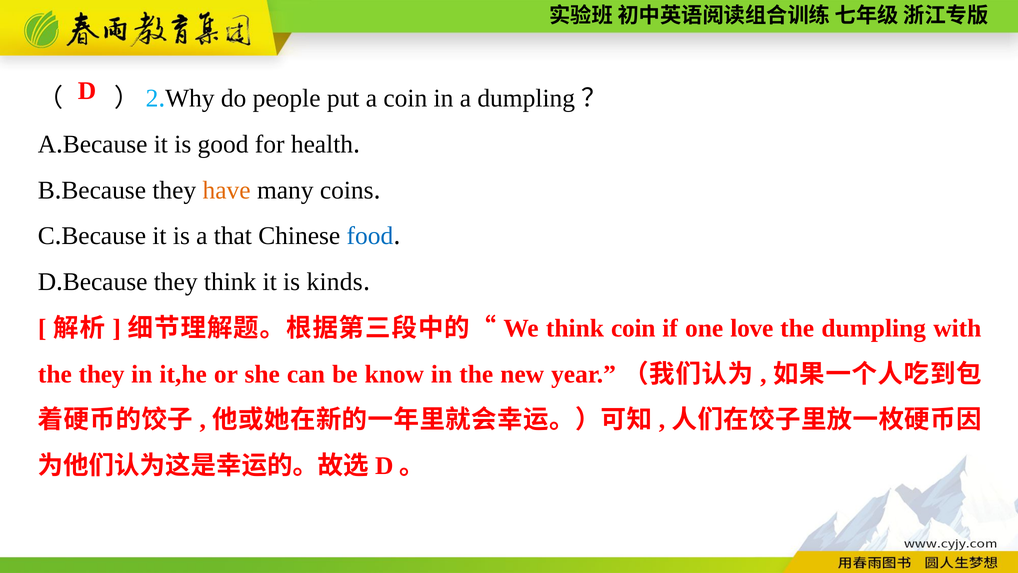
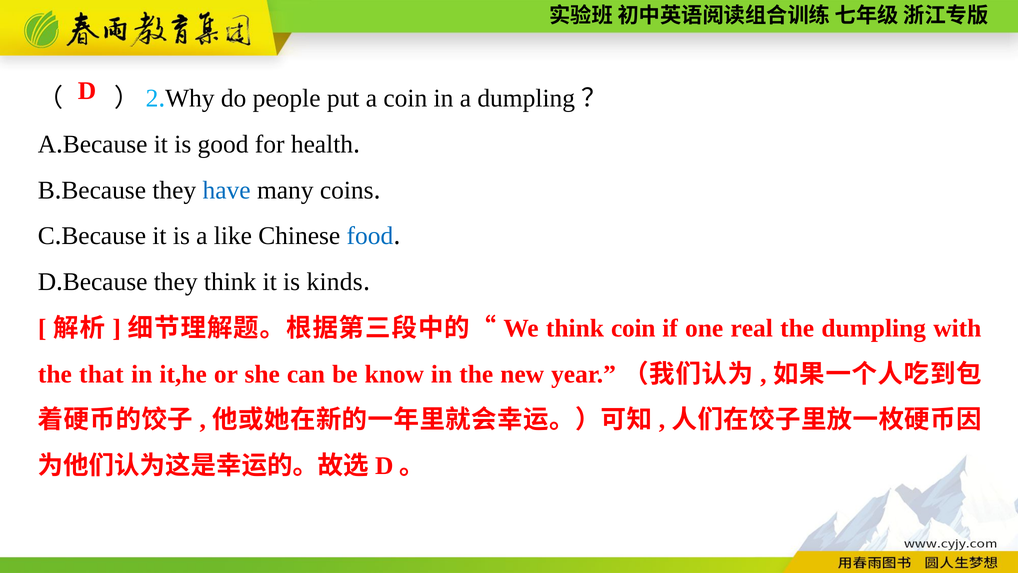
have colour: orange -> blue (227, 190)
that: that -> like (233, 236)
love: love -> real (752, 328)
the they: they -> that (101, 374)
